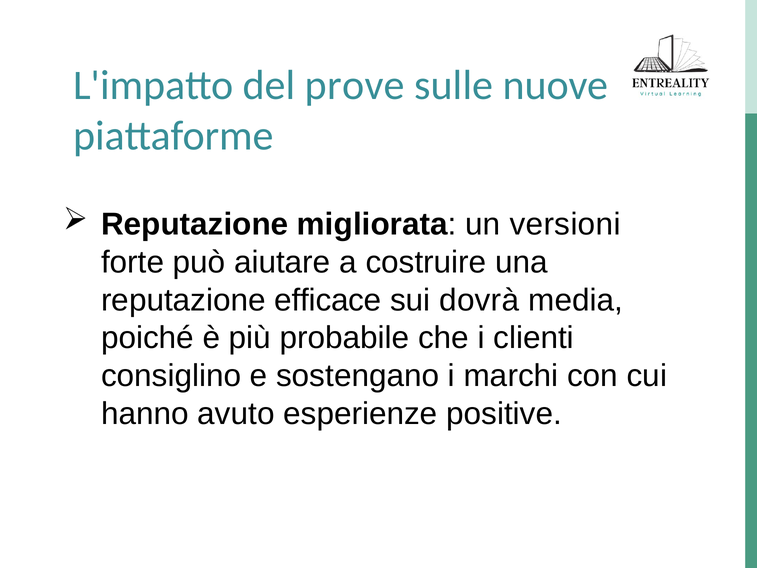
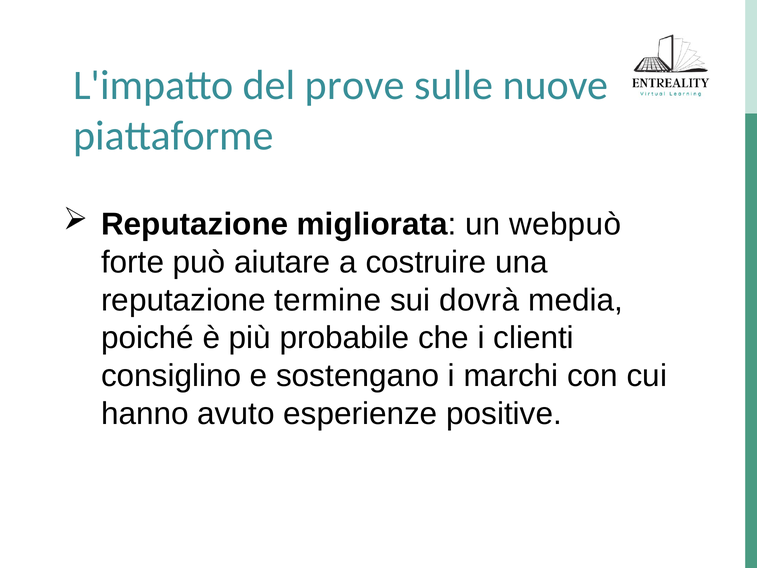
versioni: versioni -> webpuò (565, 224)
efficace: efficace -> termine (328, 300)
